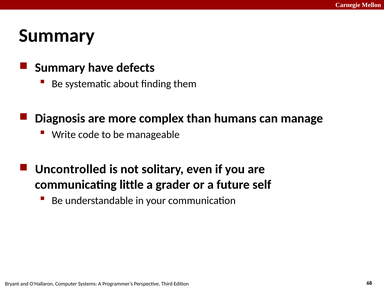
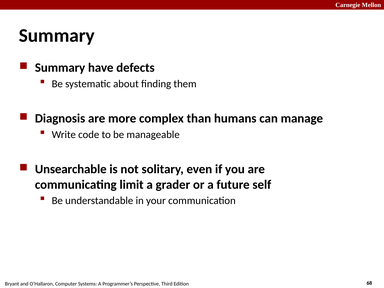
Uncontrolled: Uncontrolled -> Unsearchable (71, 169)
little: little -> limit (132, 185)
